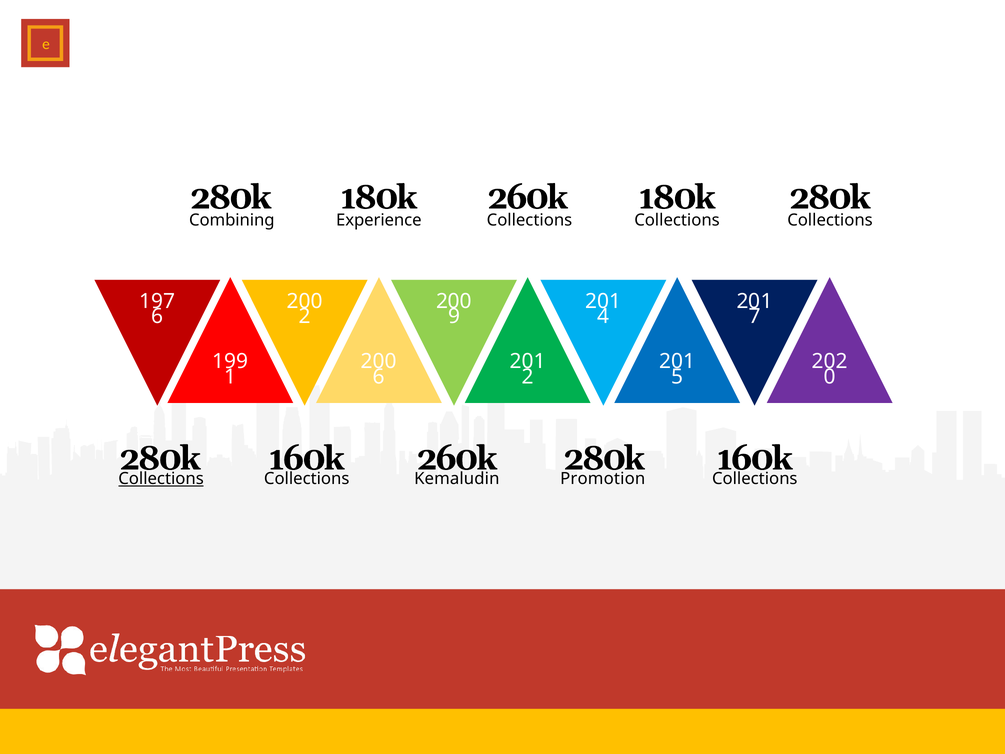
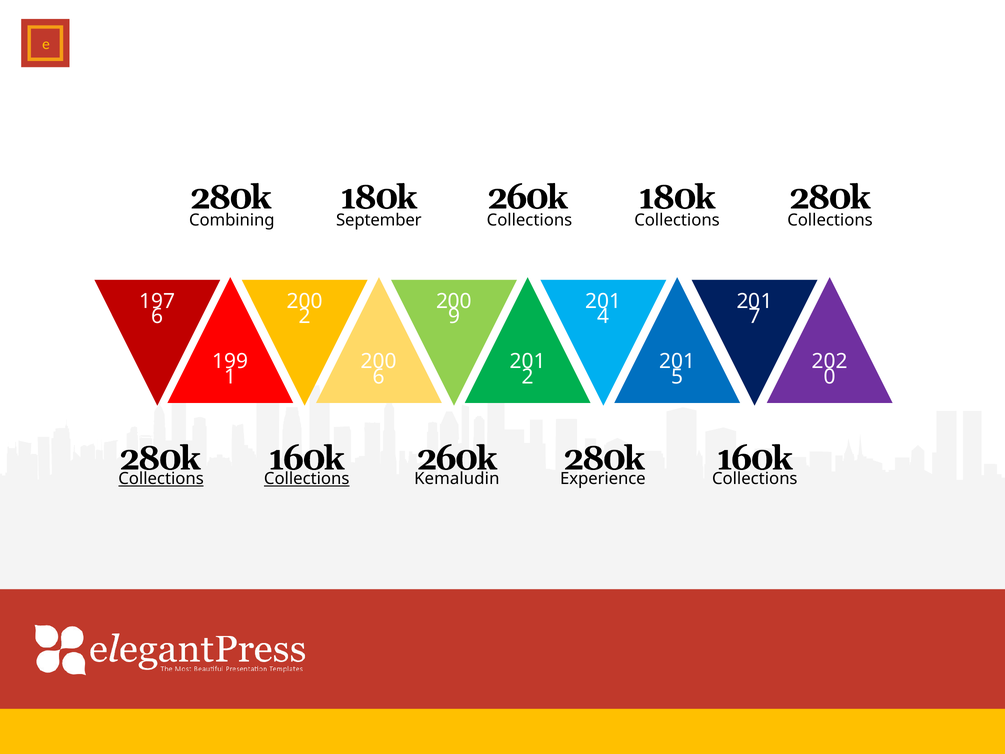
Experience: Experience -> September (379, 220)
Collections underline: none -> present (307, 479)
Promotion: Promotion -> Experience (603, 479)
